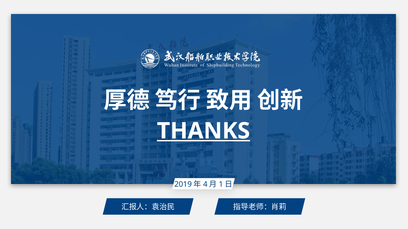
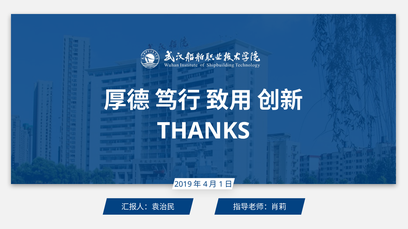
THANKS underline: present -> none (203, 131)
